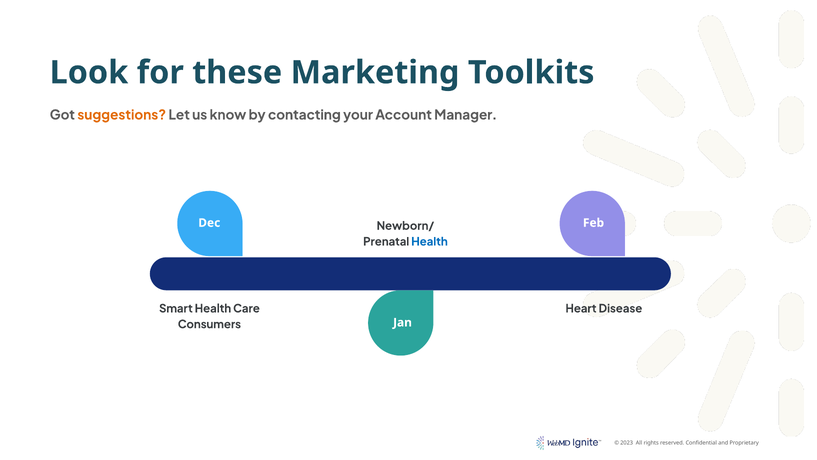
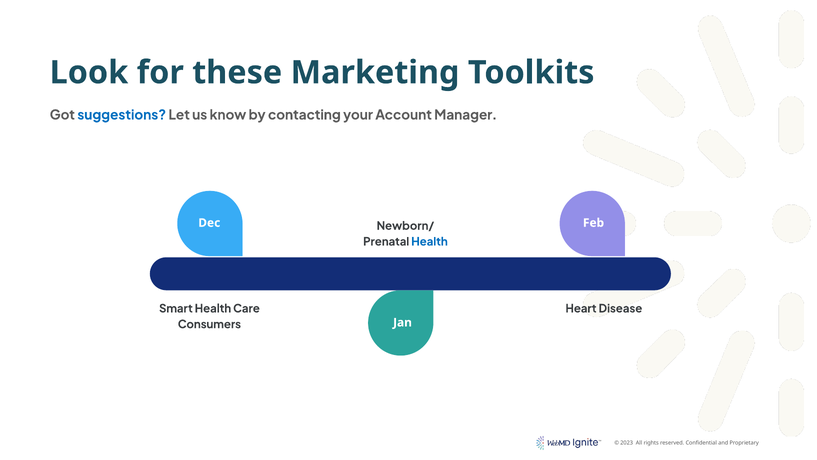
suggestions colour: orange -> blue (122, 115)
